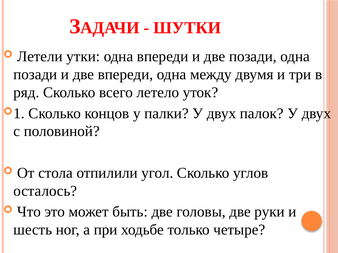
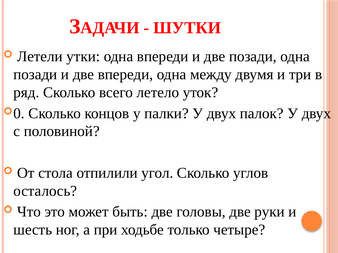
1: 1 -> 0 (19, 114)
